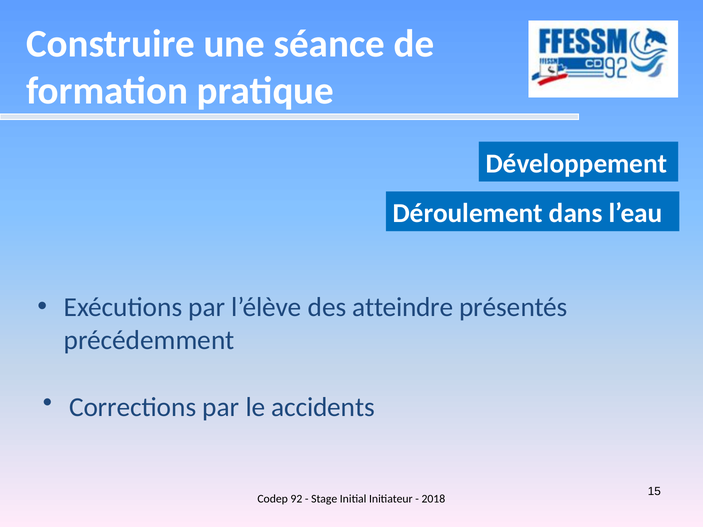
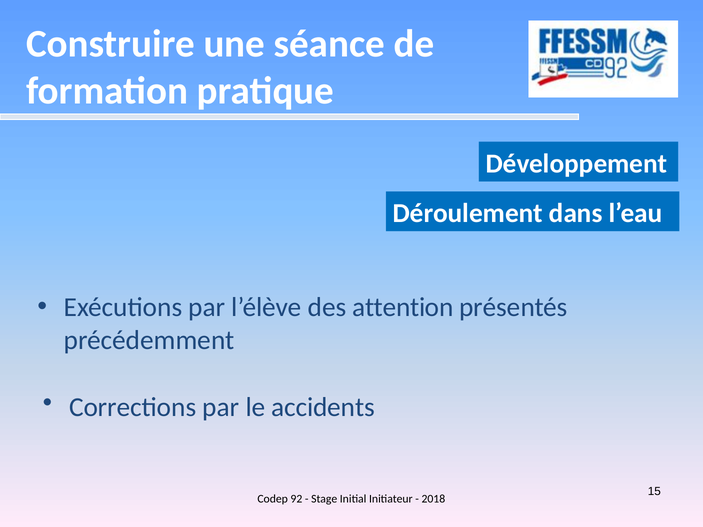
atteindre: atteindre -> attention (403, 308)
